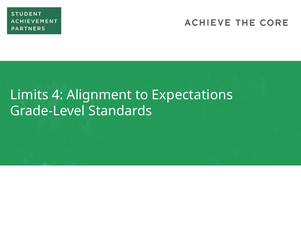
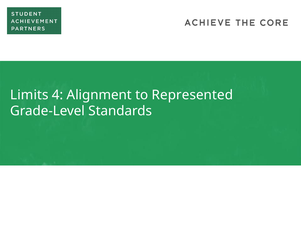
Expectations: Expectations -> Represented (192, 95)
